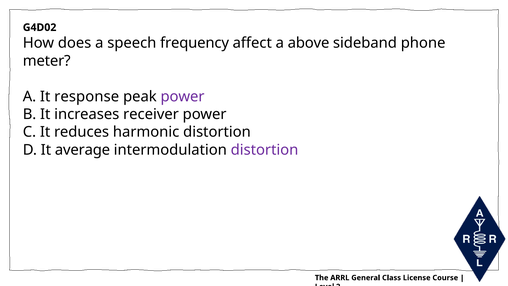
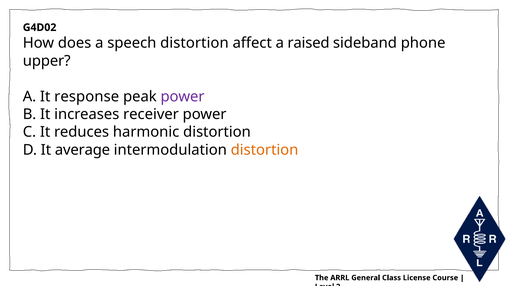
speech frequency: frequency -> distortion (194, 43)
above: above -> raised (309, 43)
meter: meter -> upper (47, 61)
distortion colour: purple -> orange (265, 150)
